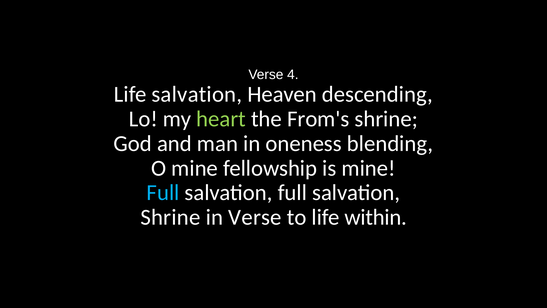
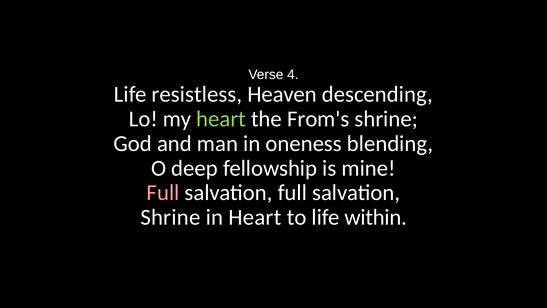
Life salvation: salvation -> resistless (197, 94)
O mine: mine -> deep (195, 168)
Full colour: light blue -> pink (163, 193)
in Verse: Verse -> Heart (255, 217)
